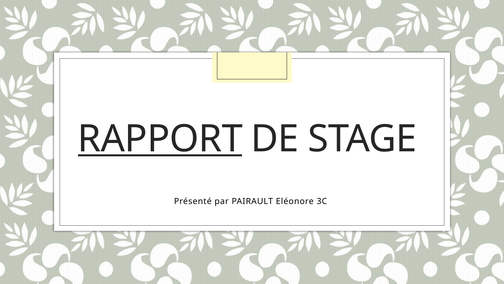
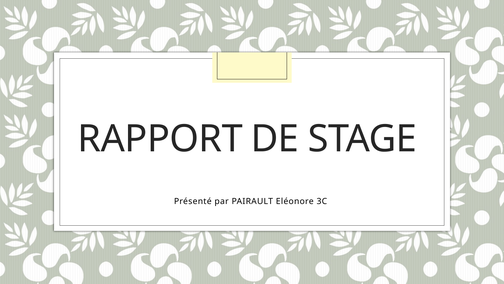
RAPPORT underline: present -> none (160, 139)
